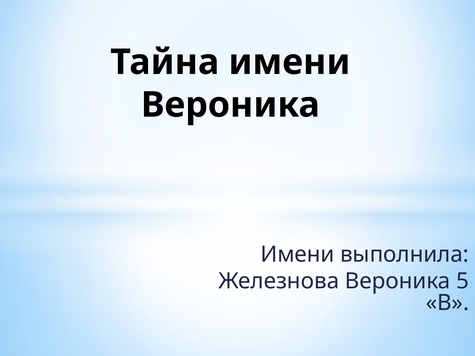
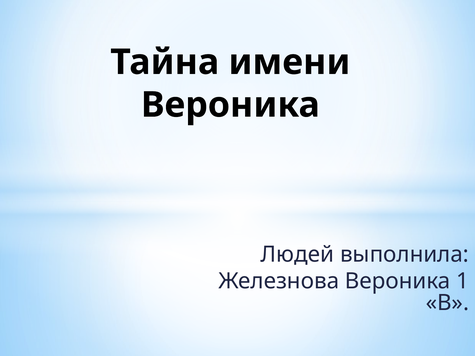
Имени: Имени -> Людей (297, 254)
5: 5 -> 1 (463, 281)
